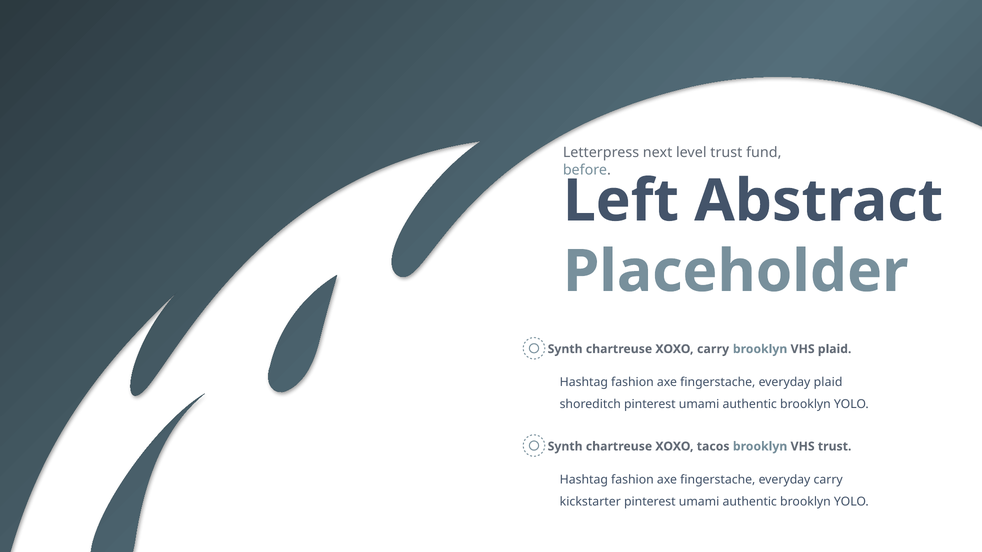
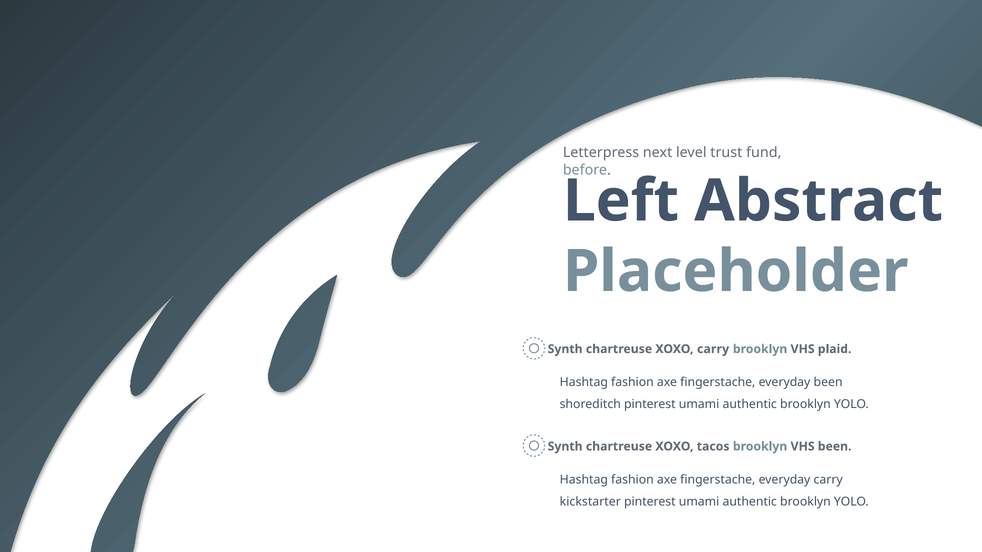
everyday plaid: plaid -> been (828, 383)
VHS trust: trust -> been (835, 447)
